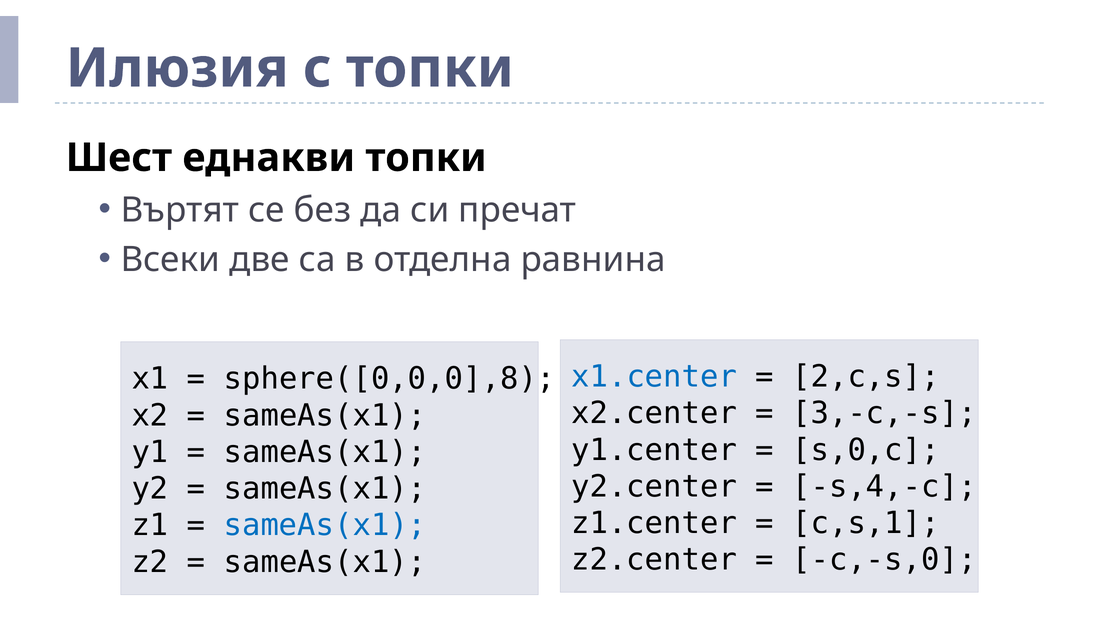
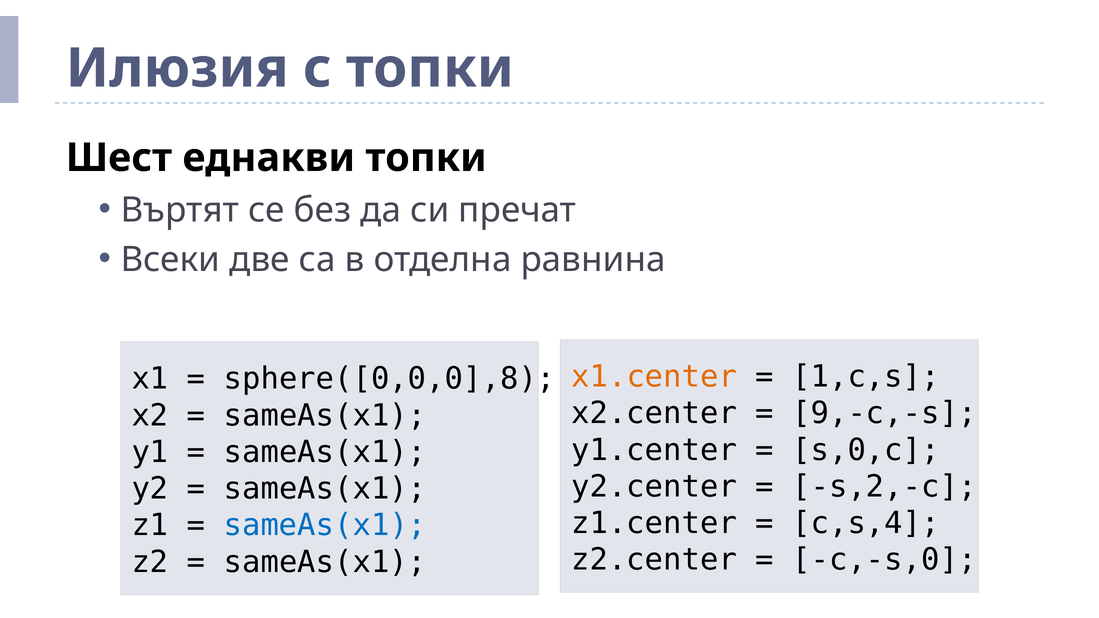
x1.center colour: blue -> orange (654, 377)
2,c,s: 2,c,s -> 1,c,s (866, 377)
3,-c,-s: 3,-c,-s -> 9,-c,-s (884, 413)
s,4,-c: s,4,-c -> s,2,-c (884, 487)
c,s,1: c,s,1 -> c,s,4 (866, 523)
